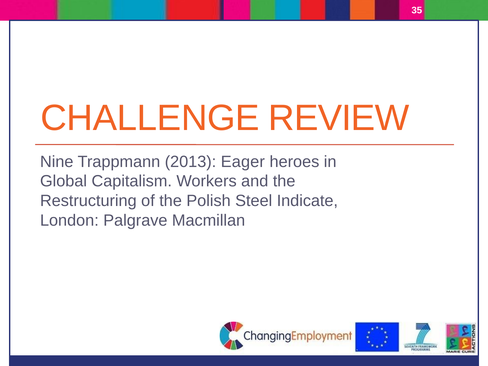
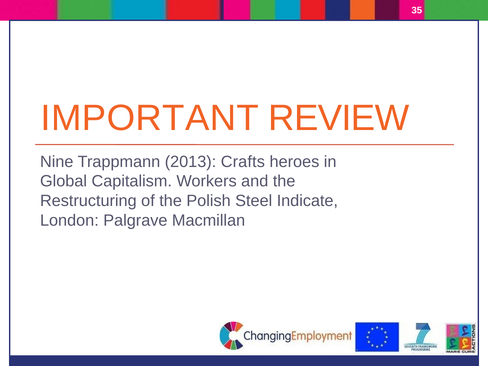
CHALLENGE: CHALLENGE -> IMPORTANT (150, 118)
Eager: Eager -> Crafts (243, 162)
